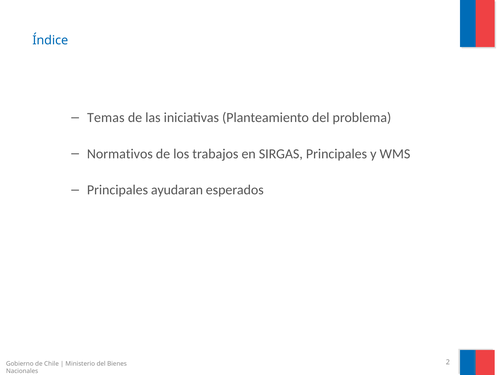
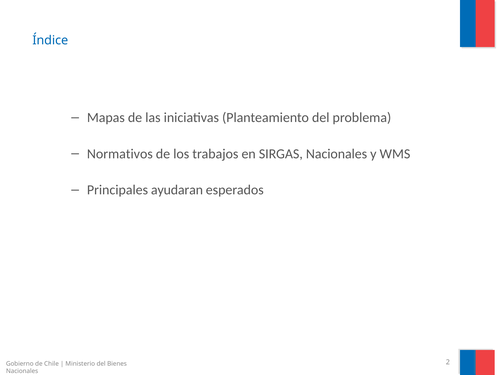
Temas: Temas -> Mapas (106, 118)
SIRGAS Principales: Principales -> Nacionales (337, 154)
